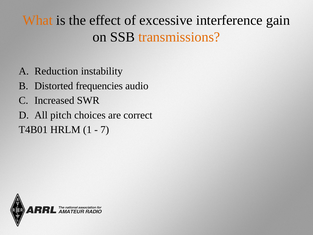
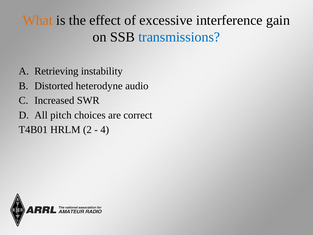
transmissions colour: orange -> blue (179, 37)
Reduction: Reduction -> Retrieving (56, 71)
frequencies: frequencies -> heterodyne (99, 86)
1: 1 -> 2 (87, 130)
7: 7 -> 4 (105, 130)
